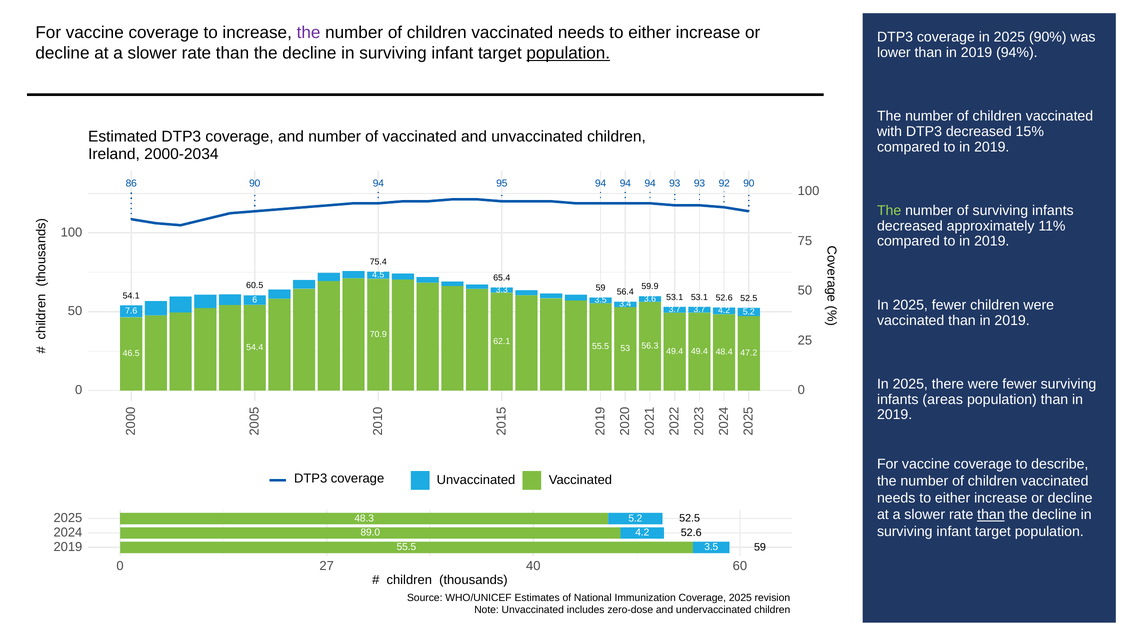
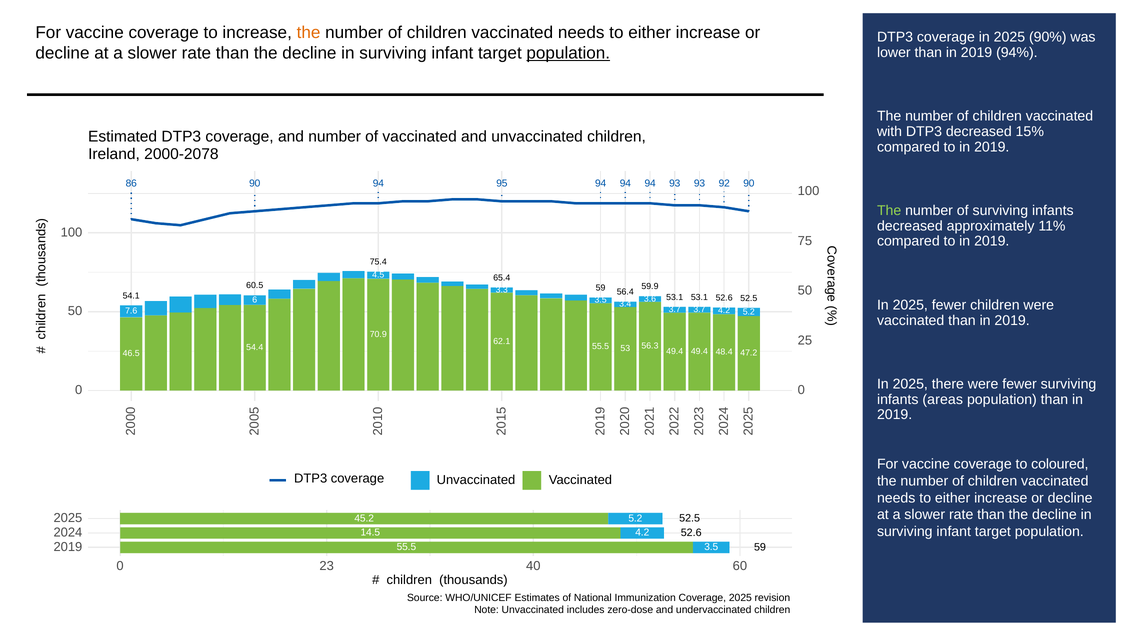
the colour: purple -> orange (309, 33)
2000-2034: 2000-2034 -> 2000-2078 (181, 154)
describe: describe -> coloured (1060, 464)
than underline: present -> none (991, 515)
48.3: 48.3 -> 45.2 (364, 518)
89.0: 89.0 -> 14.5 (370, 532)
27: 27 -> 23 (327, 566)
